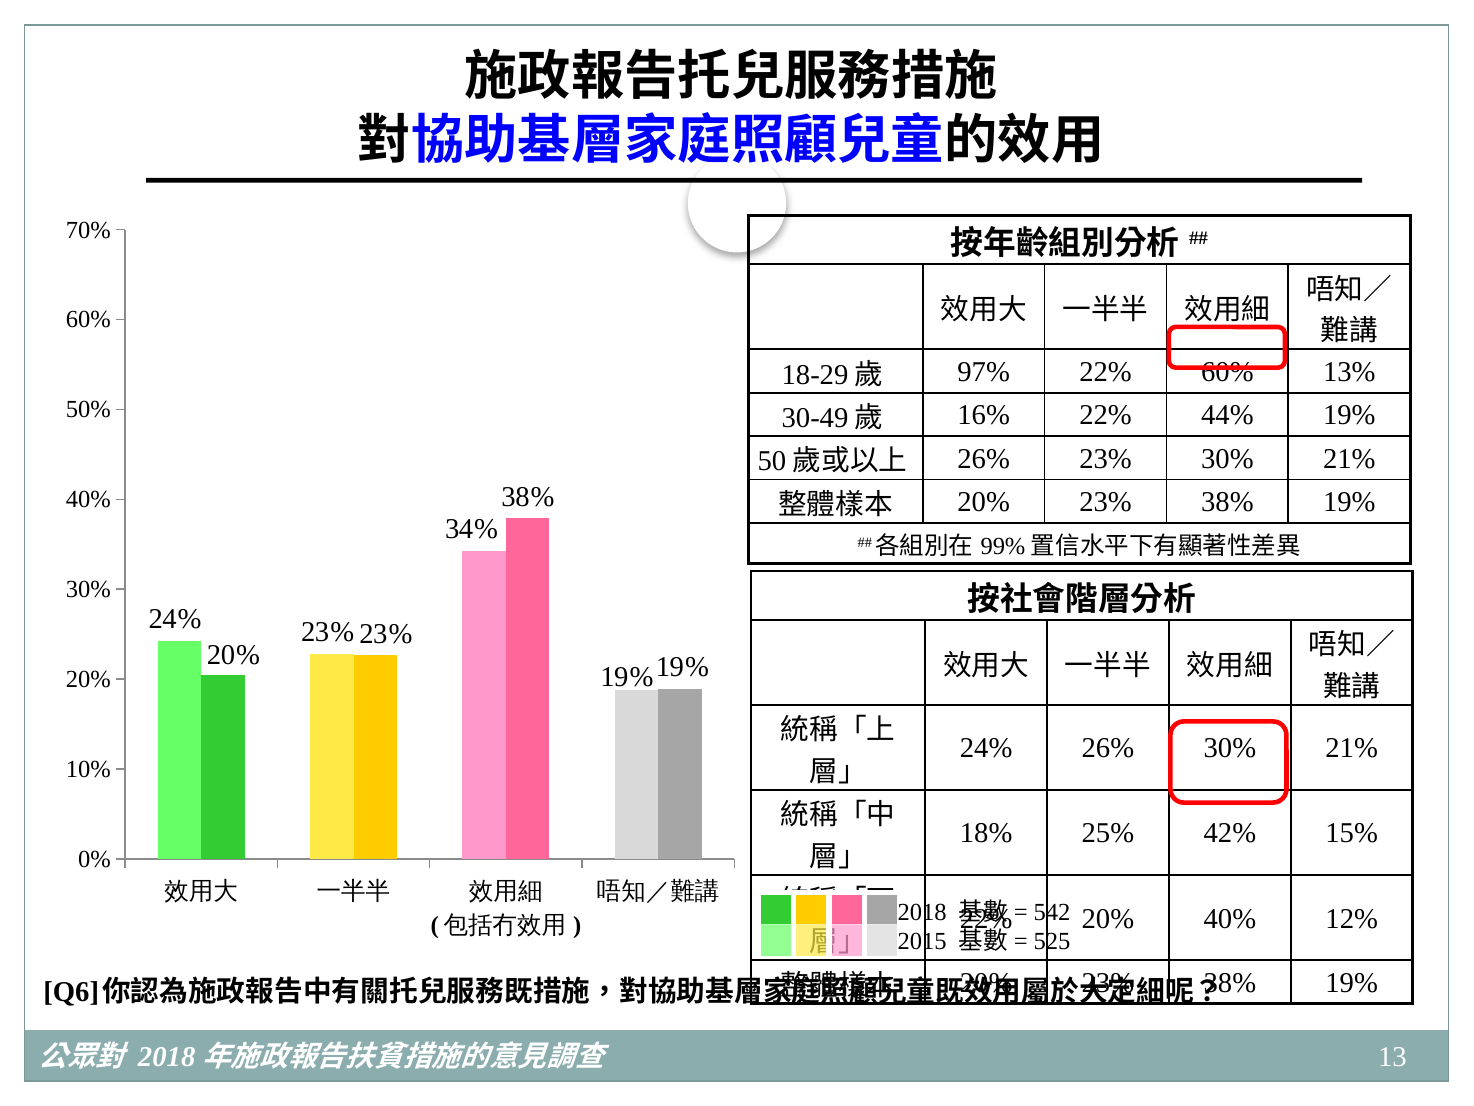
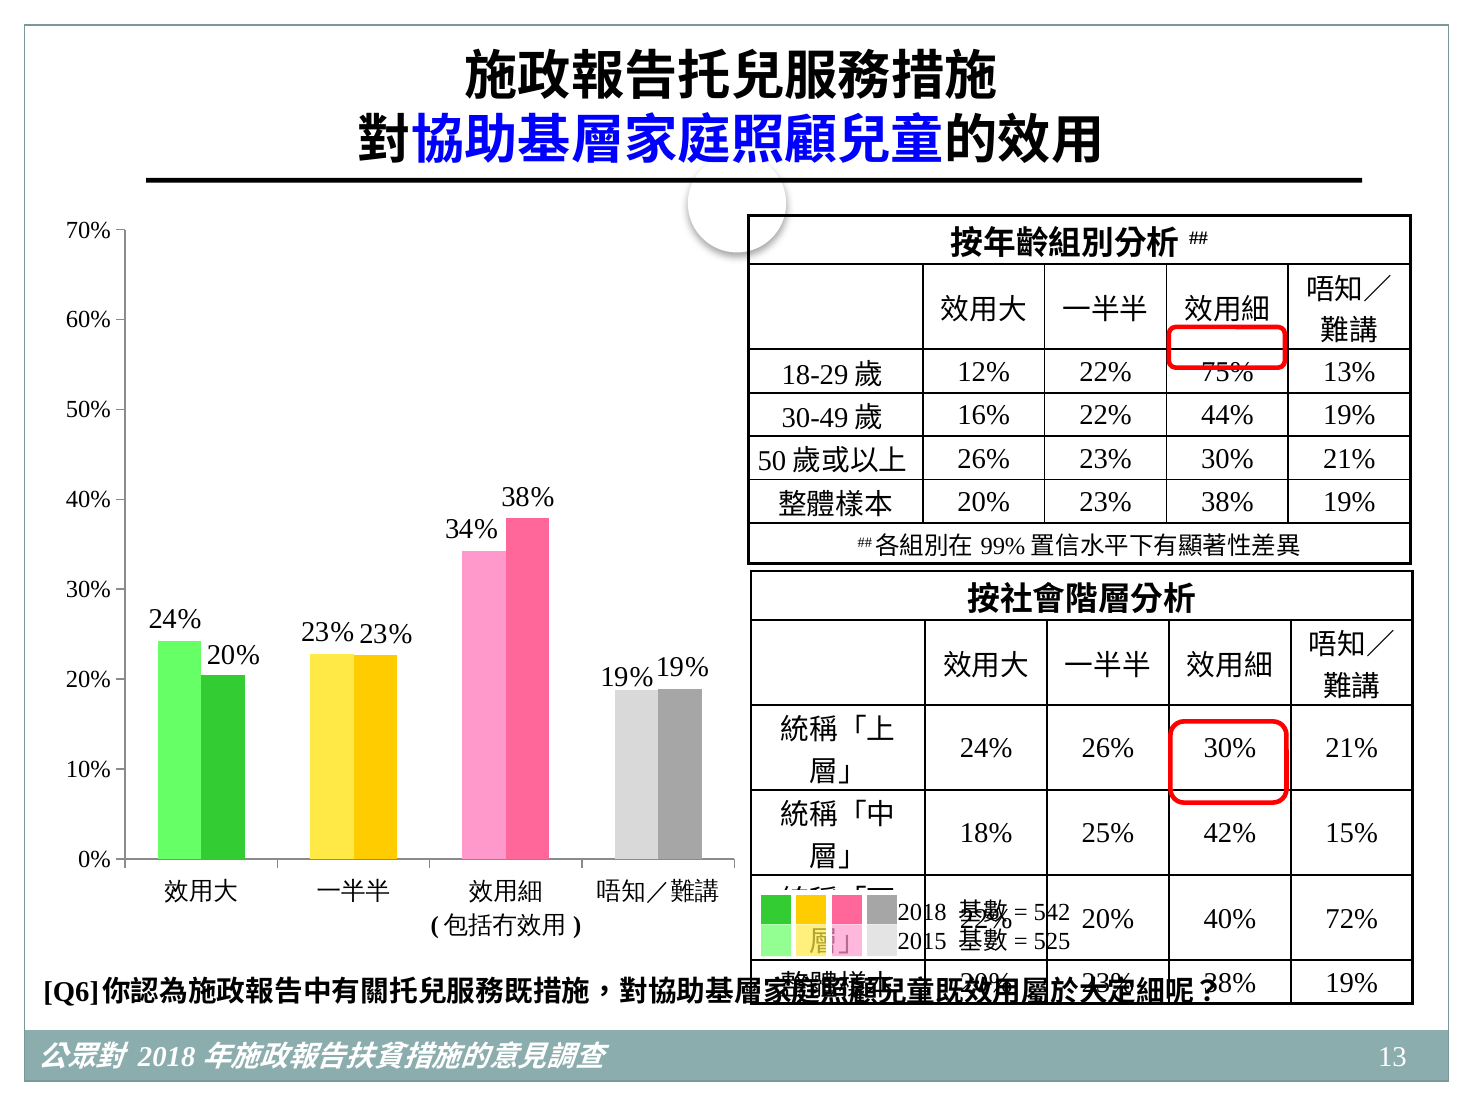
97%: 97% -> 12% (984, 372)
22% 60%: 60% -> 75% (1227, 372)
12%: 12% -> 72% (1352, 918)
